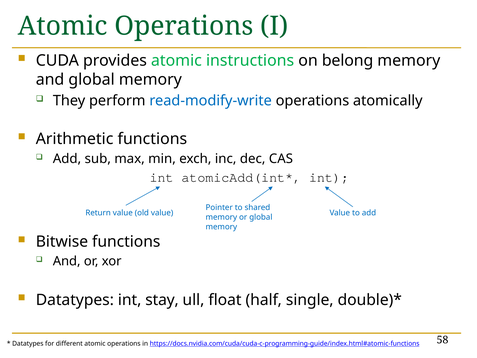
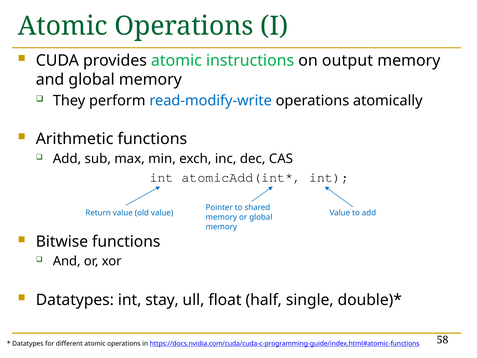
belong: belong -> output (347, 60)
